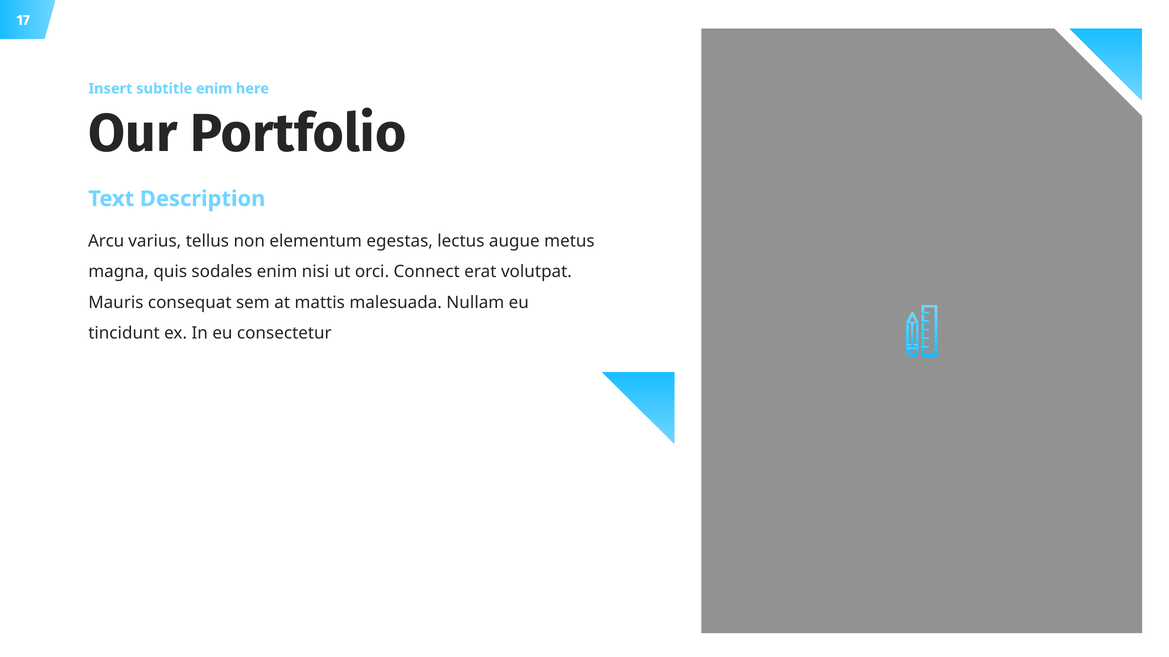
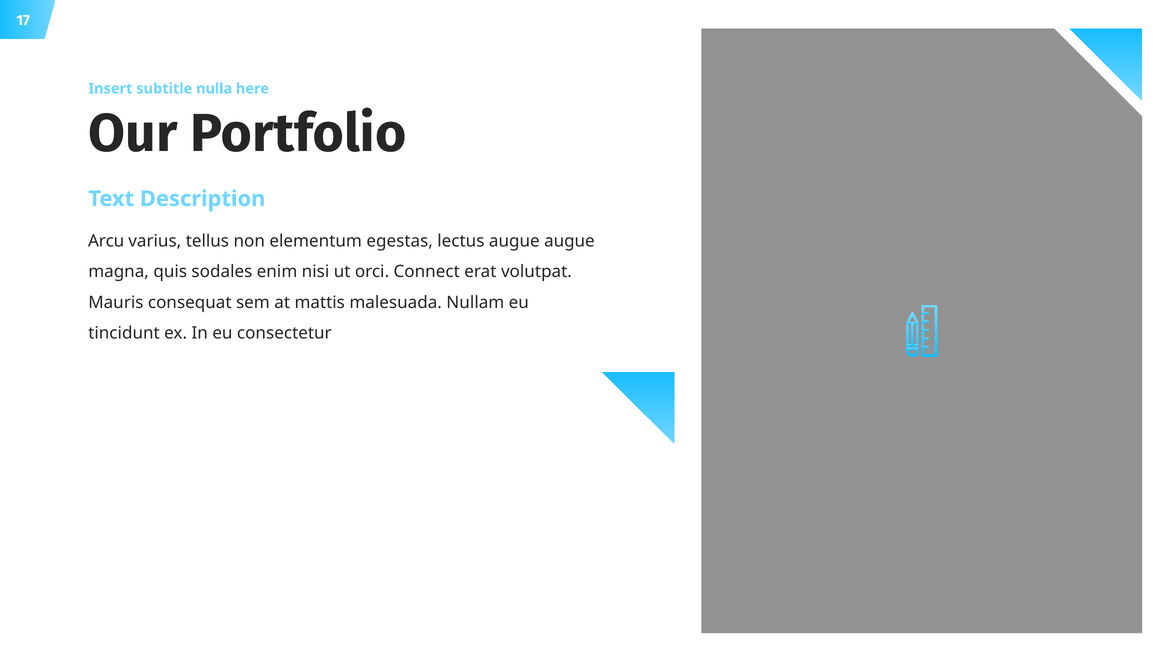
subtitle enim: enim -> nulla (214, 89)
augue metus: metus -> augue (569, 241)
